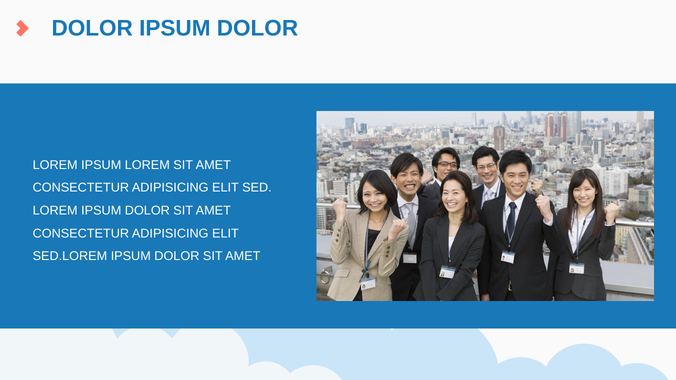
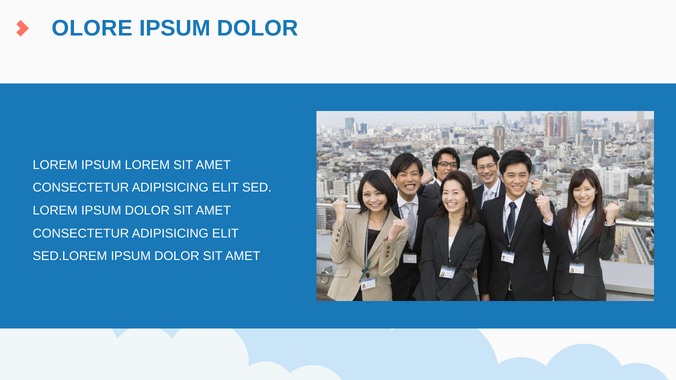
DOLOR: DOLOR -> OLORE (92, 28)
